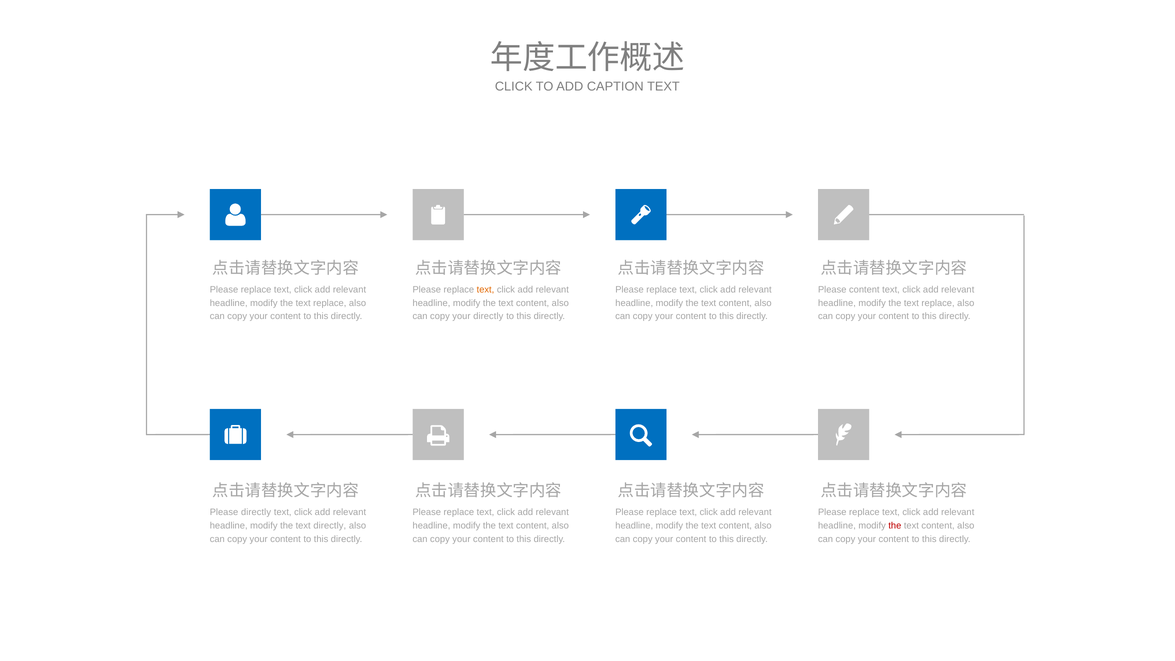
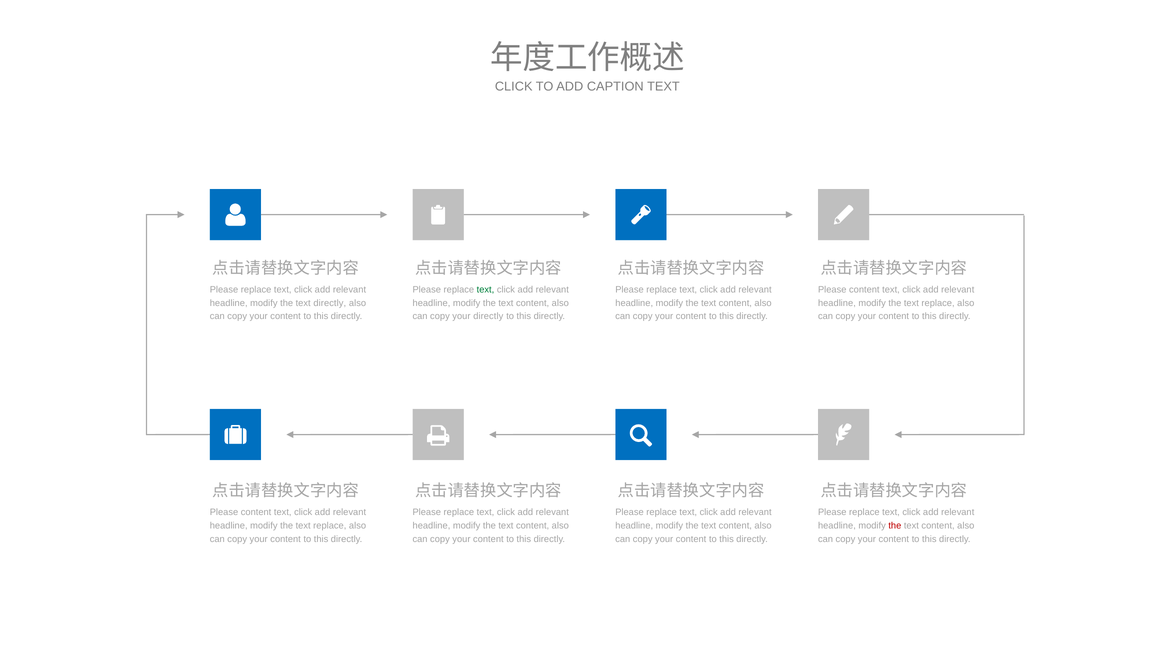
text colour: orange -> green (485, 290)
replace: replace -> directly (330, 303)
directly: directly -> content (256, 512)
directly: directly -> replace (330, 526)
